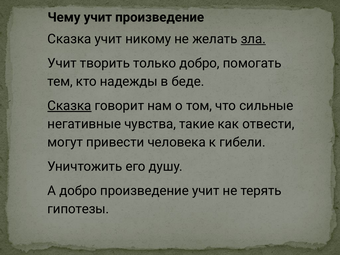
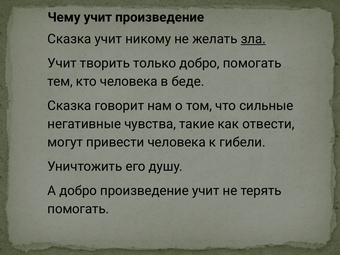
кто надежды: надежды -> человека (129, 82)
Сказка underline: present -> none (69, 106)
гипотезы: гипотезы -> помогать (78, 209)
